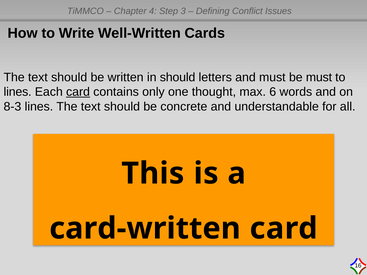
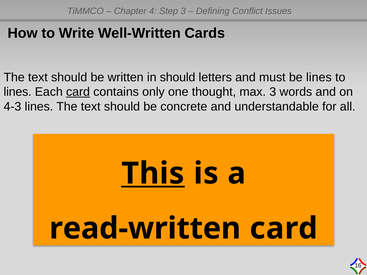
be must: must -> lines (319, 77)
max 6: 6 -> 3 (273, 92)
8-3: 8-3 -> 4-3 (12, 107)
This underline: none -> present (153, 174)
card-written: card-written -> read-written (145, 229)
